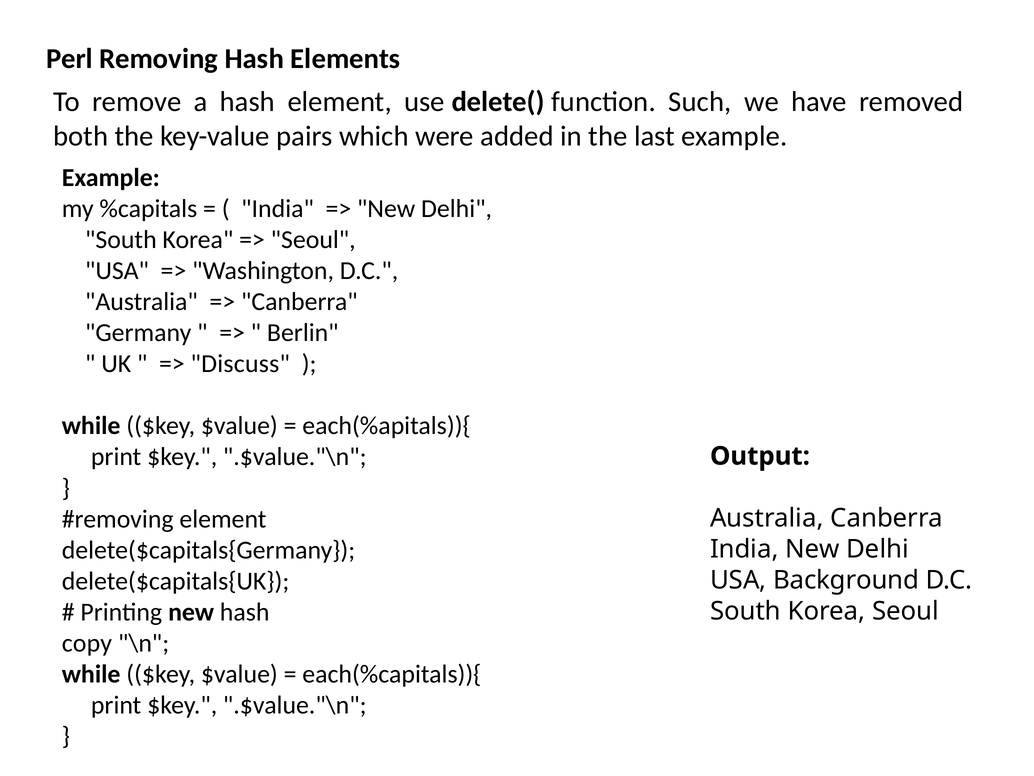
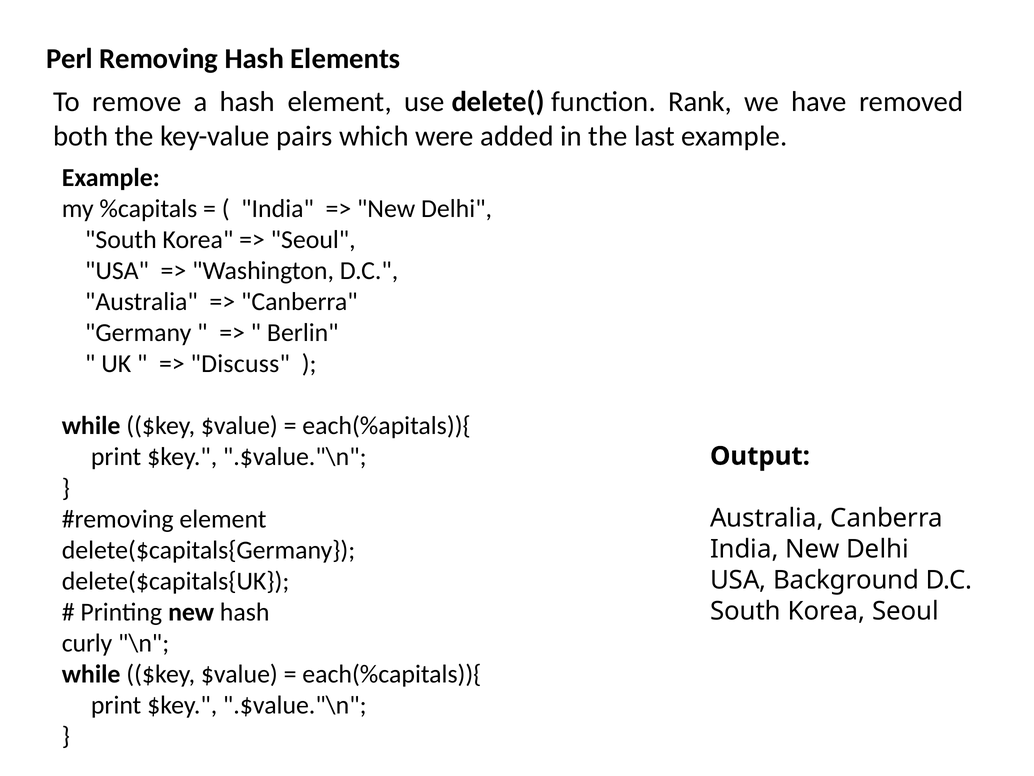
Such: Such -> Rank (700, 102)
copy: copy -> curly (87, 643)
